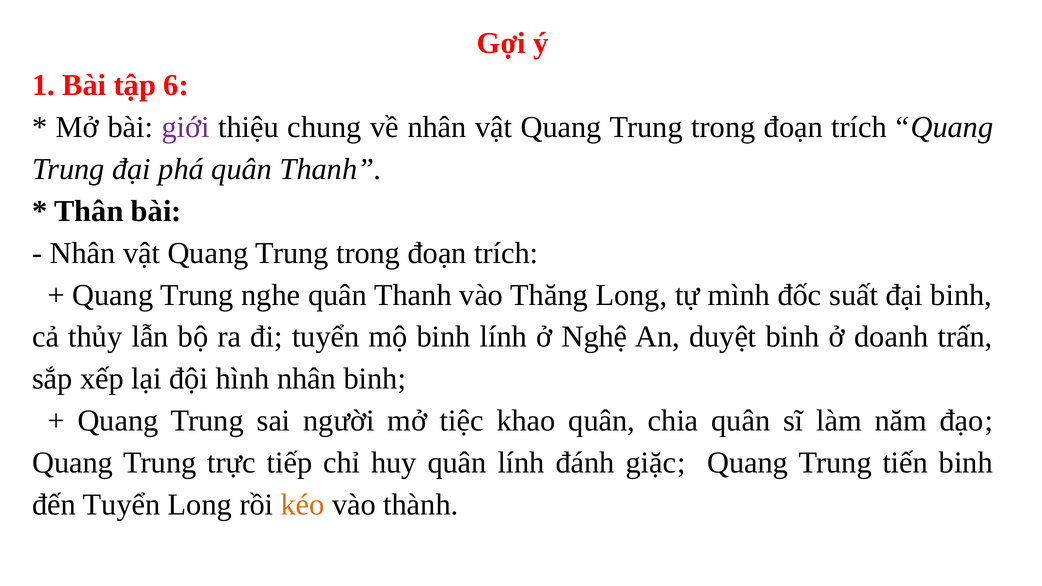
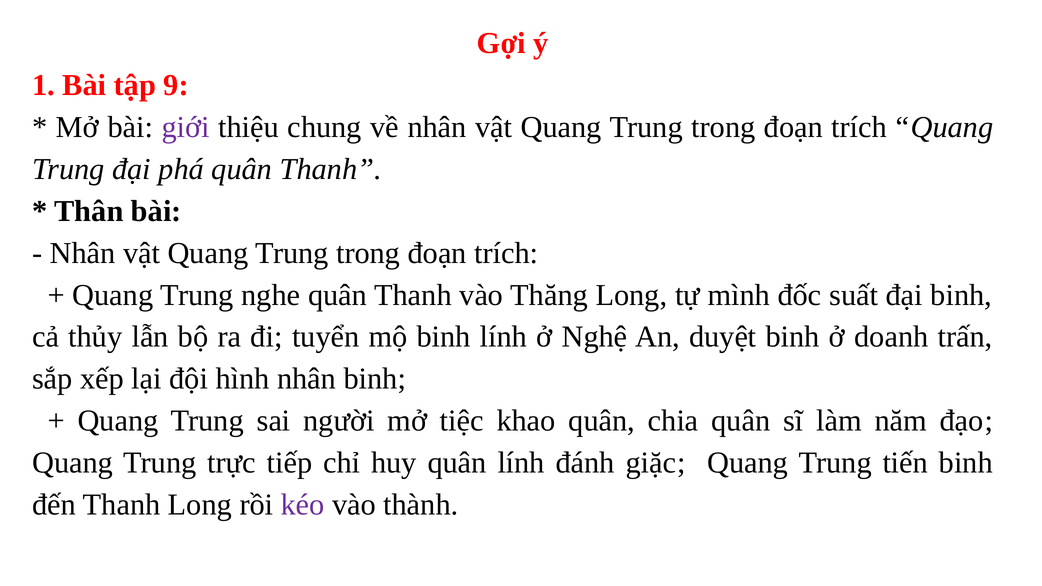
6: 6 -> 9 (176, 85)
đến Tuyển: Tuyển -> Thanh (122, 505)
kéo colour: orange -> purple (303, 505)
